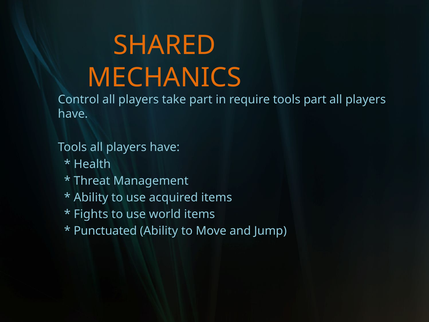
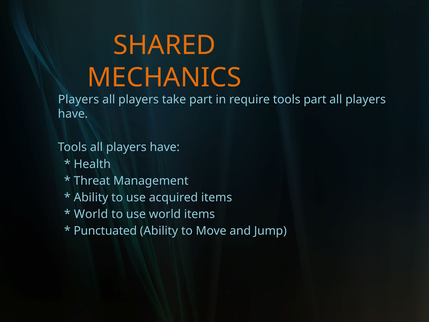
Control: Control -> Players (79, 100)
Fights: Fights -> World (91, 214)
